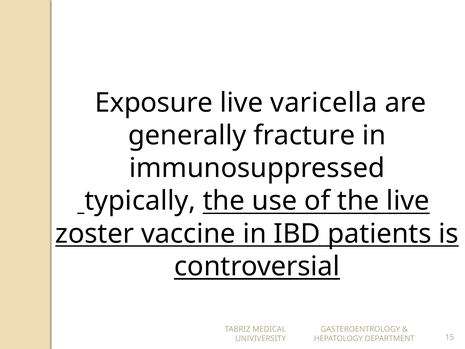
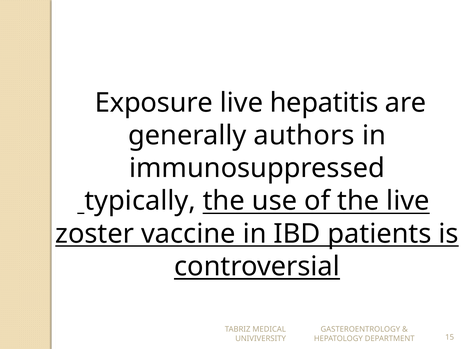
varicella: varicella -> hepatitis (324, 103)
fracture: fracture -> authors (304, 135)
